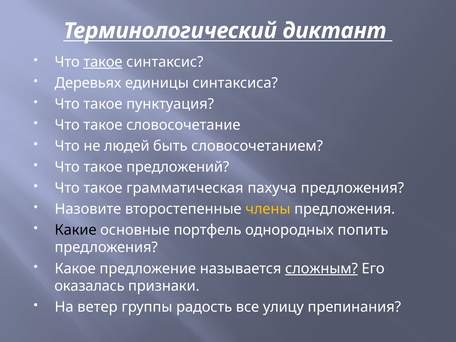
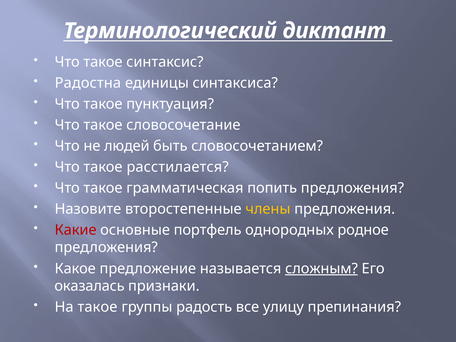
такое underline: present -> none (103, 62)
Деревьях: Деревьях -> Радостна (88, 83)
предложений: предложений -> расстилается (178, 167)
пахуча: пахуча -> попить (272, 188)
Какие colour: black -> red (76, 230)
попить: попить -> родное (363, 230)
На ветер: ветер -> такое (97, 307)
